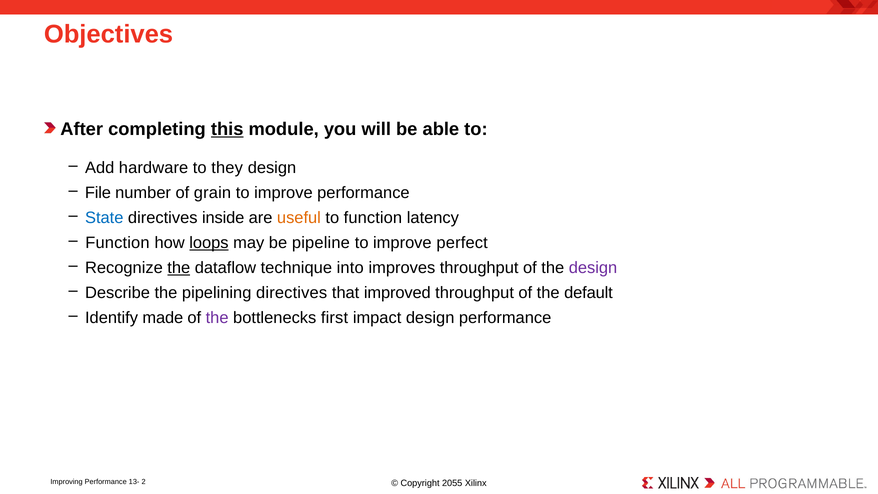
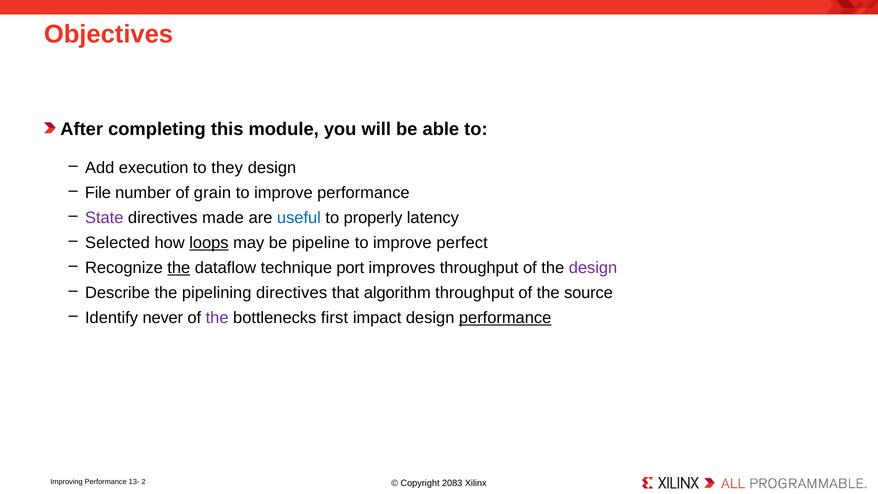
this underline: present -> none (227, 129)
hardware: hardware -> execution (154, 168)
State colour: blue -> purple (104, 218)
inside: inside -> made (223, 218)
useful colour: orange -> blue (299, 218)
to function: function -> properly (373, 218)
Function: Function -> Selected (117, 243)
into: into -> port (350, 268)
improved: improved -> algorithm (397, 293)
default: default -> source (588, 293)
made: made -> never (163, 318)
performance underline: none -> present (505, 318)
2055: 2055 -> 2083 (452, 483)
